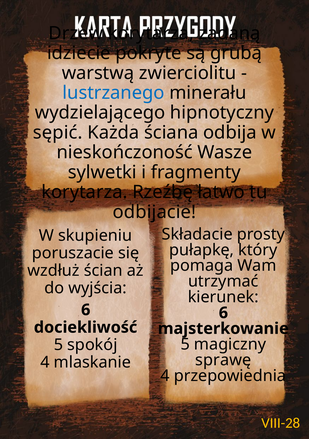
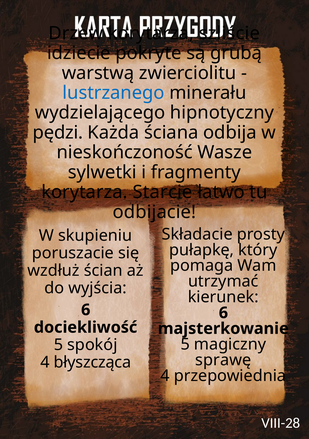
zadaną: zadaną -> szliście (229, 33)
sępić: sępić -> pędzi (58, 132)
Rzeźbę: Rzeźbę -> Starcie (162, 192)
mlaskanie: mlaskanie -> błyszcząca (92, 362)
VIII-28 colour: yellow -> white (281, 423)
